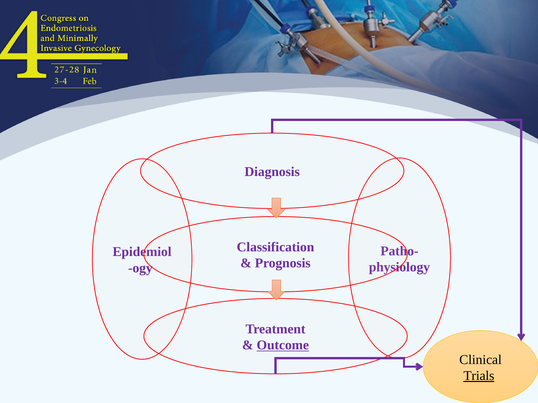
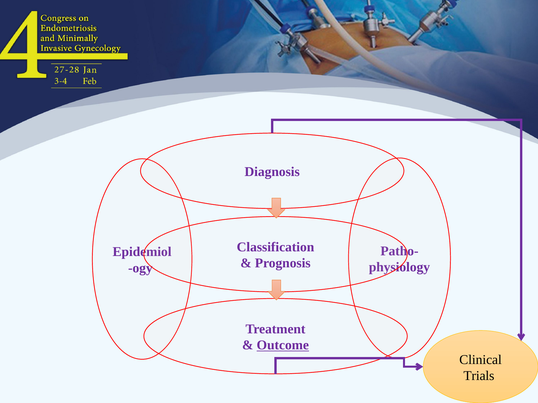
Trials underline: present -> none (479, 376)
